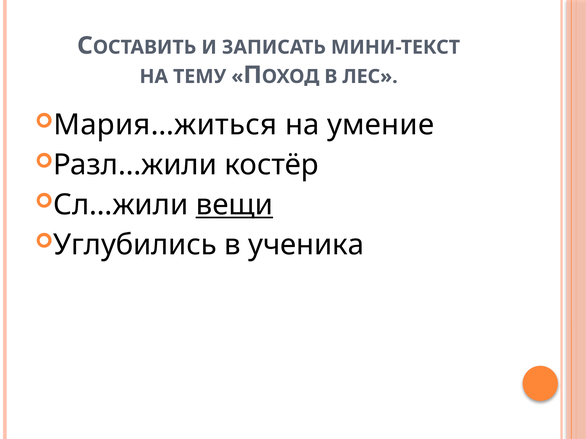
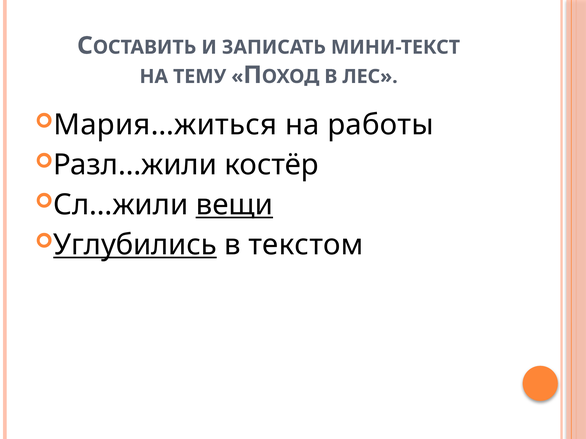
умение: умение -> работы (381, 125)
Углубились underline: none -> present (135, 245)
ученика: ученика -> текстом (306, 245)
